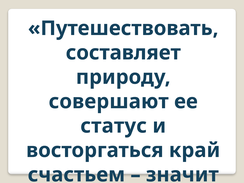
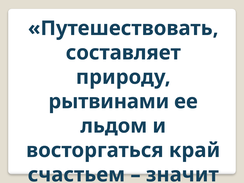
совершают: совершают -> рытвинами (109, 102)
статус: статус -> льдом (114, 126)
